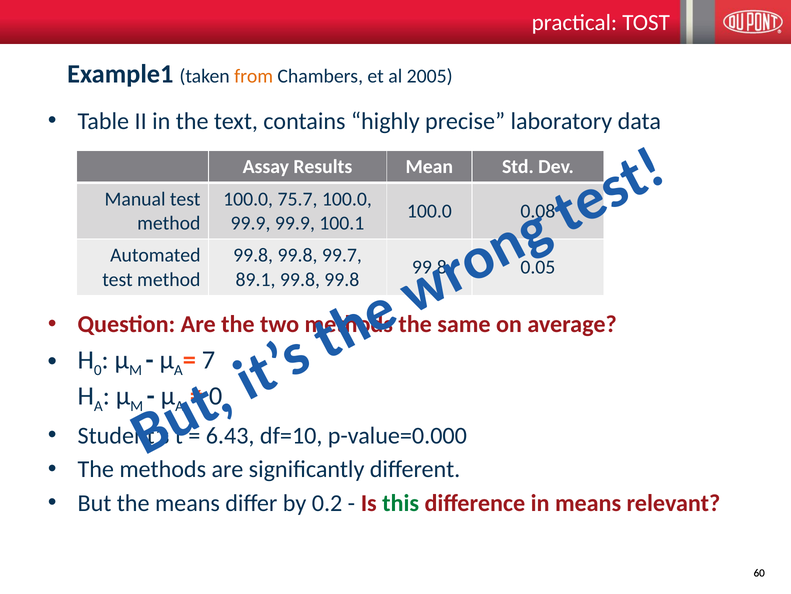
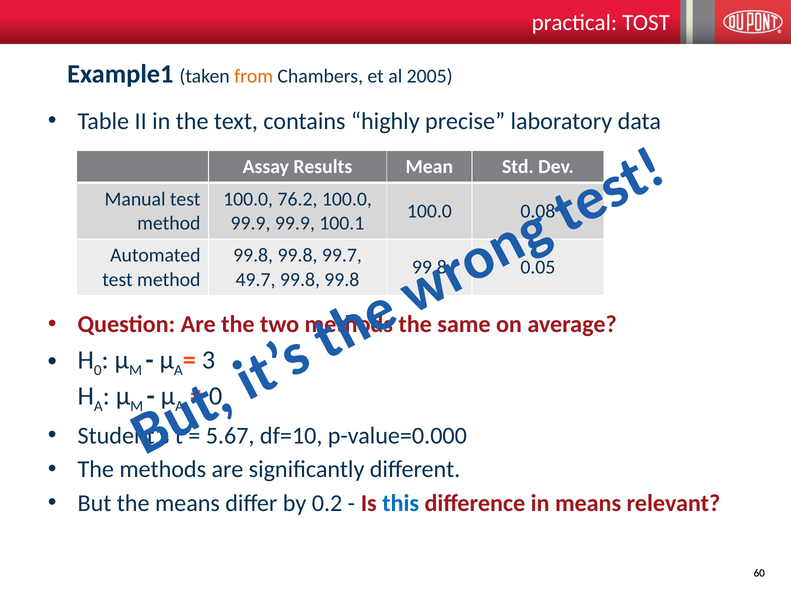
75.7: 75.7 -> 76.2 (297, 199)
89.1: 89.1 -> 49.7 (256, 279)
7: 7 -> 3 (209, 360)
6.43: 6.43 -> 5.67 (230, 435)
this colour: green -> blue (401, 503)
